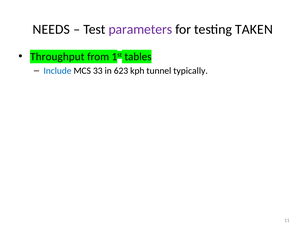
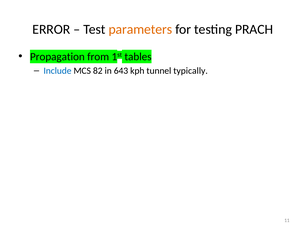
NEEDS: NEEDS -> ERROR (51, 29)
parameters colour: purple -> orange (140, 29)
TAKEN: TAKEN -> PRACH (254, 29)
Throughput: Throughput -> Propagation (57, 57)
33: 33 -> 82 (98, 71)
623: 623 -> 643 (121, 71)
